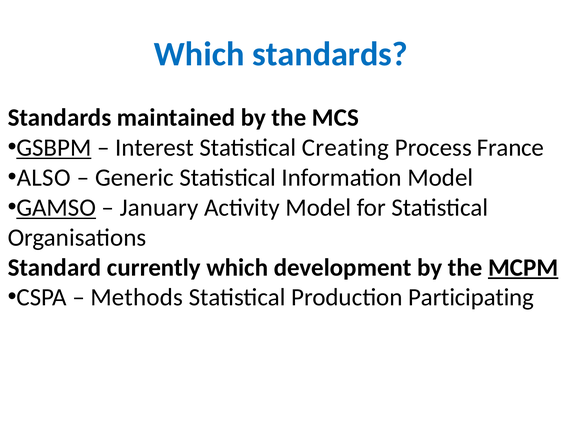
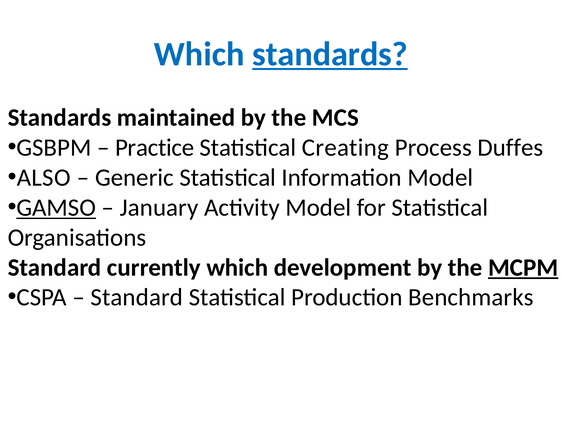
standards underline: none -> present (330, 54)
GSBPM underline: present -> none (54, 148)
Interest: Interest -> Practice (155, 148)
France: France -> Duffes (510, 148)
Methods: Methods -> Standard (137, 298)
Participating: Participating -> Benchmarks (471, 298)
